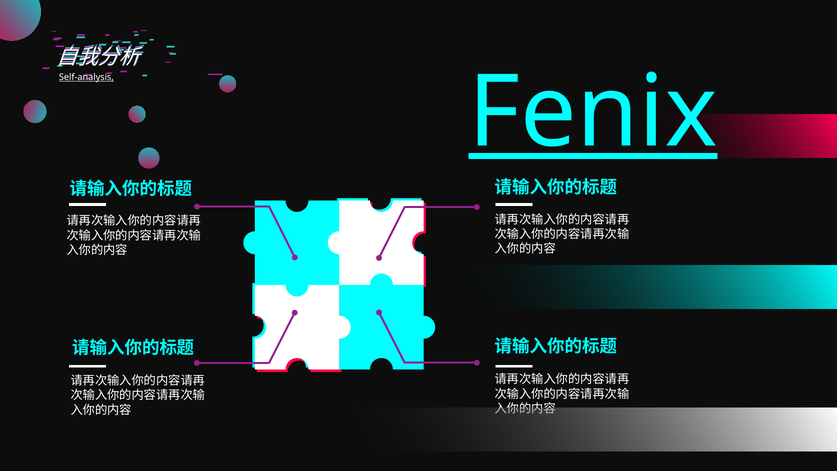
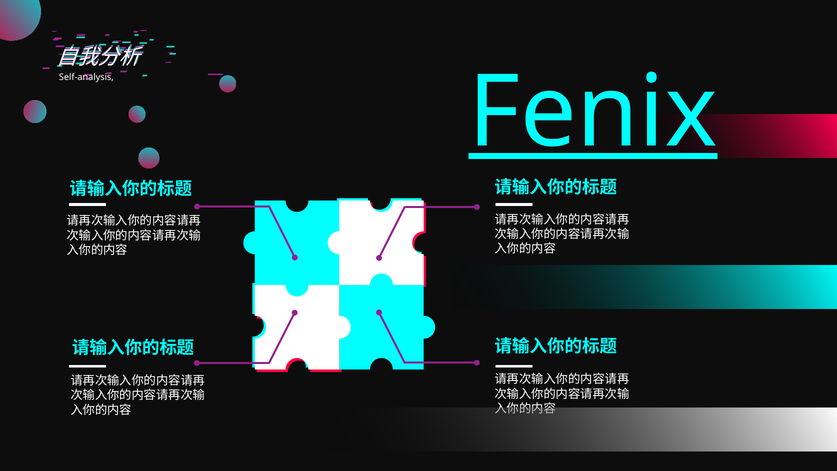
Self-analysis underline: present -> none (86, 77)
